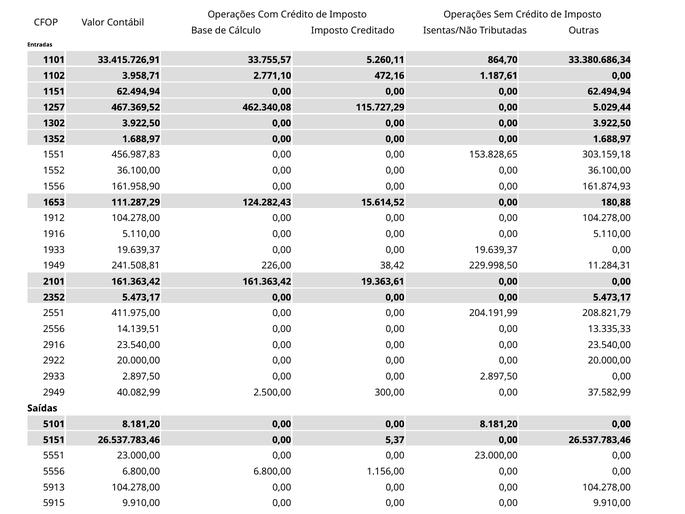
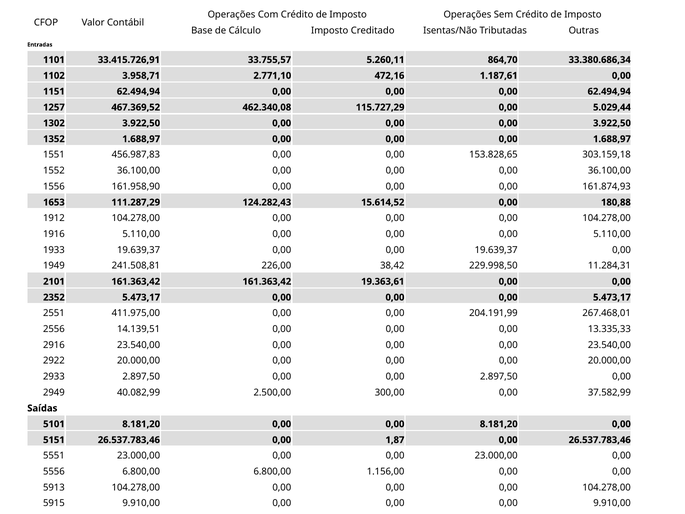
208.821,79: 208.821,79 -> 267.468,01 (607, 313)
5,37: 5,37 -> 1,87 (395, 440)
